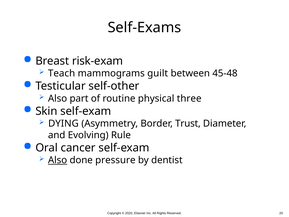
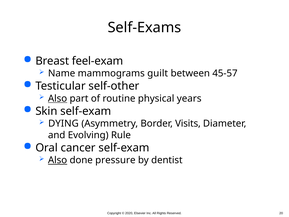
risk-exam: risk-exam -> feel-exam (98, 61)
Teach: Teach -> Name (62, 73)
45-48: 45-48 -> 45-57 (225, 73)
Also underline: none -> present (58, 98)
three: three -> years (189, 98)
Trust: Trust -> Visits (188, 123)
